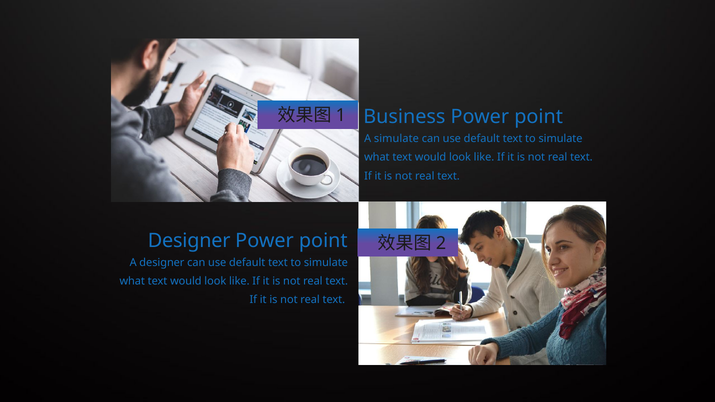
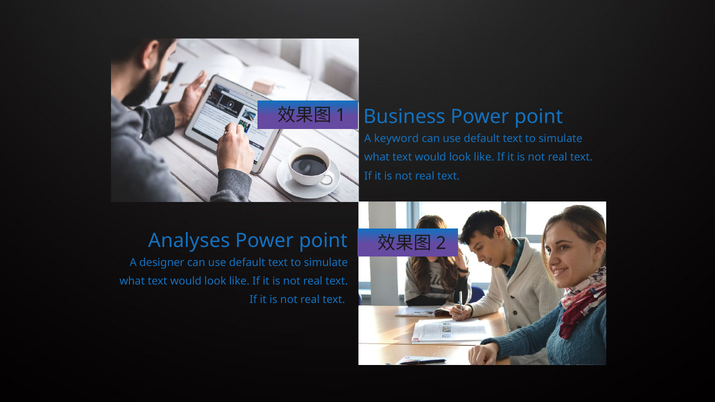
A simulate: simulate -> keyword (396, 139)
Designer: Designer -> Analyses (189, 241)
